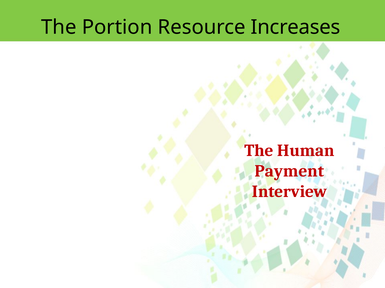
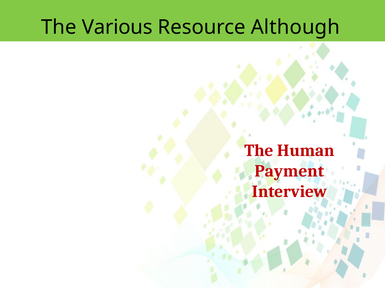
Portion: Portion -> Various (117, 27)
Increases: Increases -> Although (295, 27)
